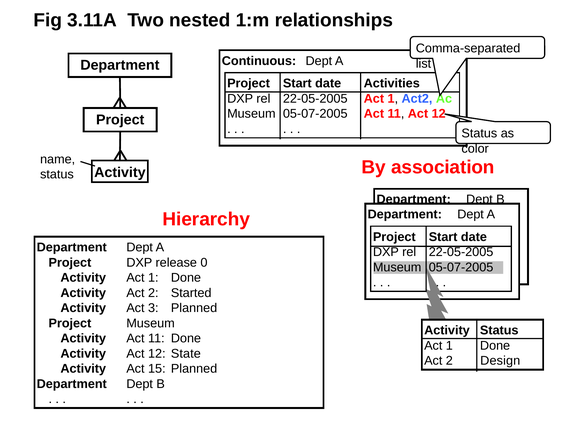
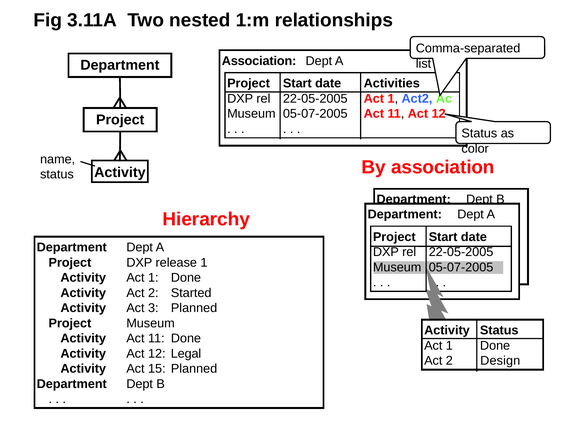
Department Continuous: Continuous -> Association (259, 61)
release 0: 0 -> 1 (204, 263)
State: State -> Legal (186, 354)
